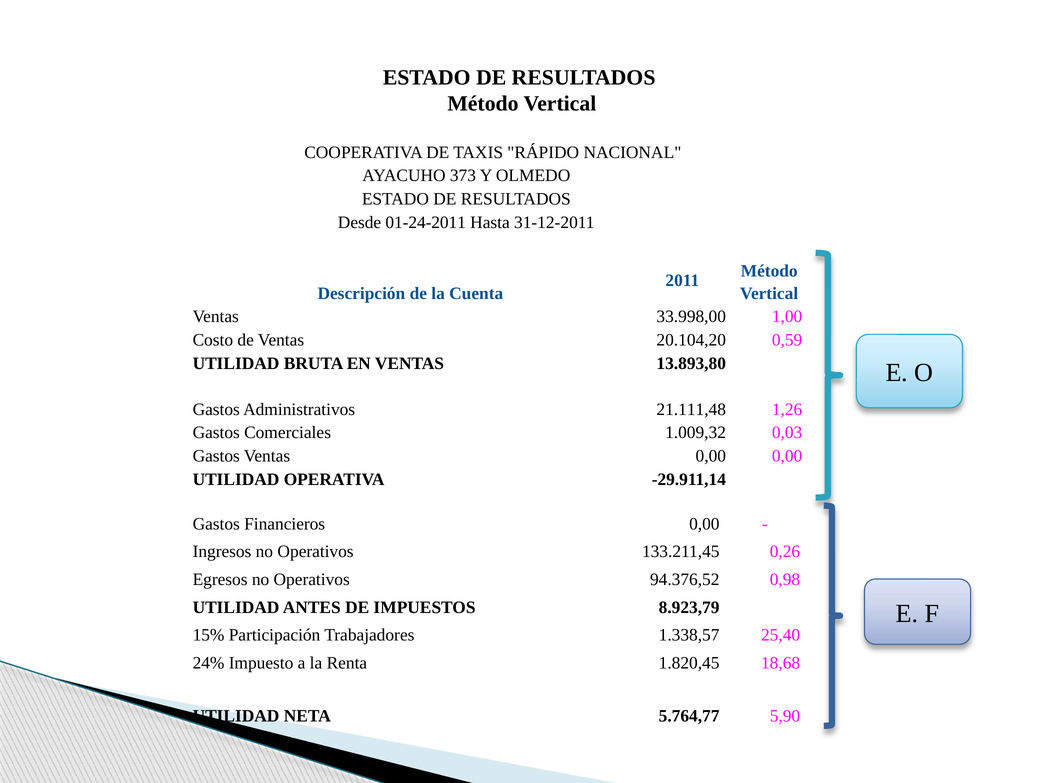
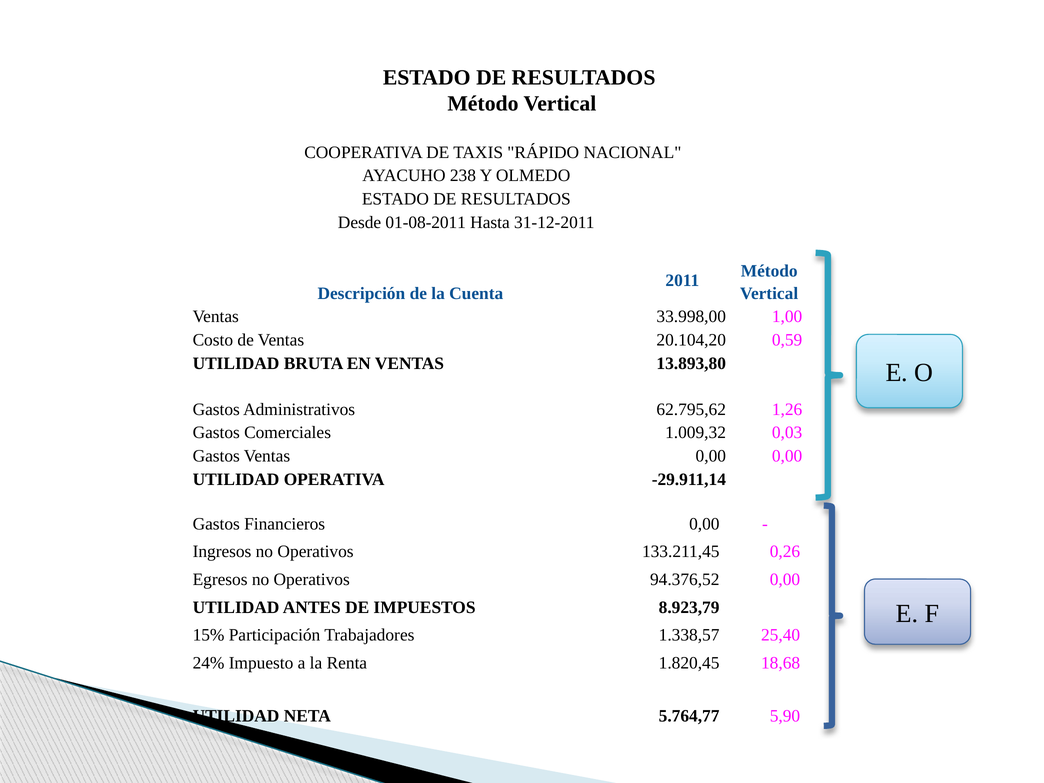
373: 373 -> 238 (463, 176)
01-24-2011: 01-24-2011 -> 01-08-2011 (426, 222)
21.111,48: 21.111,48 -> 62.795,62 (691, 409)
94.376,52 0,98: 0,98 -> 0,00 (785, 579)
